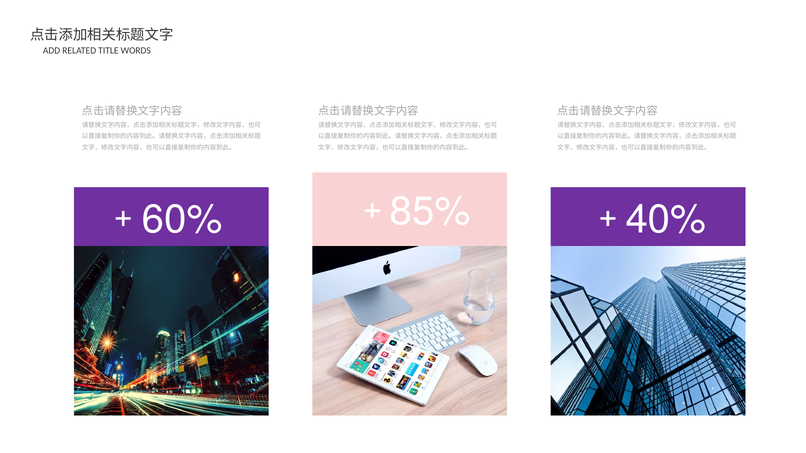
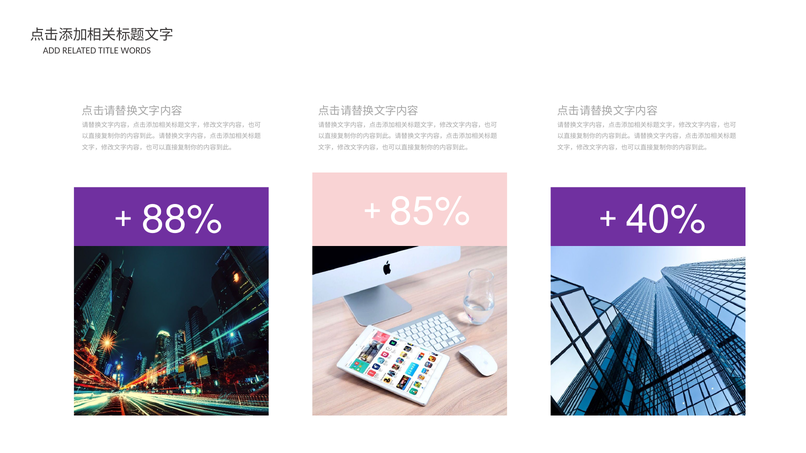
60%: 60% -> 88% (182, 220)
